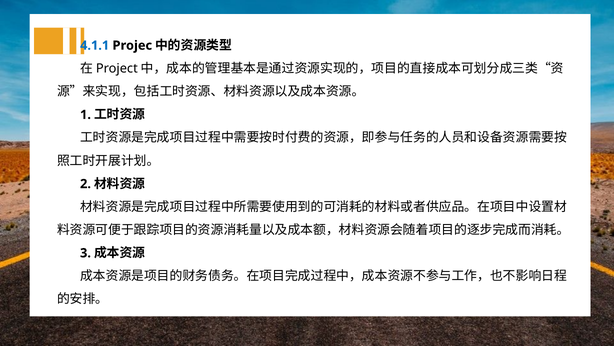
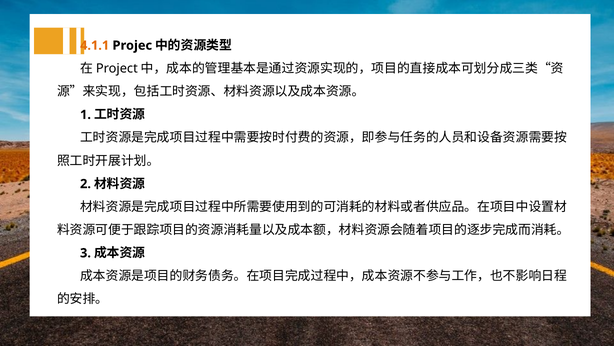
4.1.1 colour: blue -> orange (95, 45)
